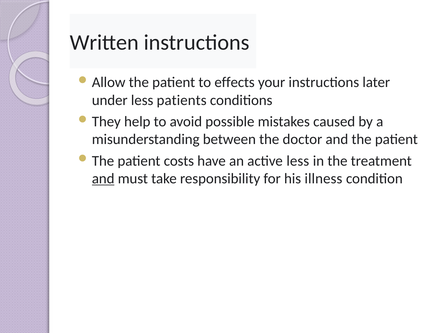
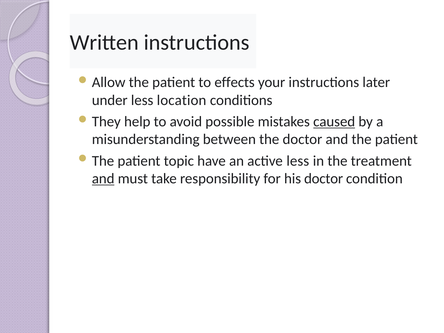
patients: patients -> location (182, 100)
caused underline: none -> present (334, 122)
costs: costs -> topic (179, 161)
his illness: illness -> doctor (324, 179)
